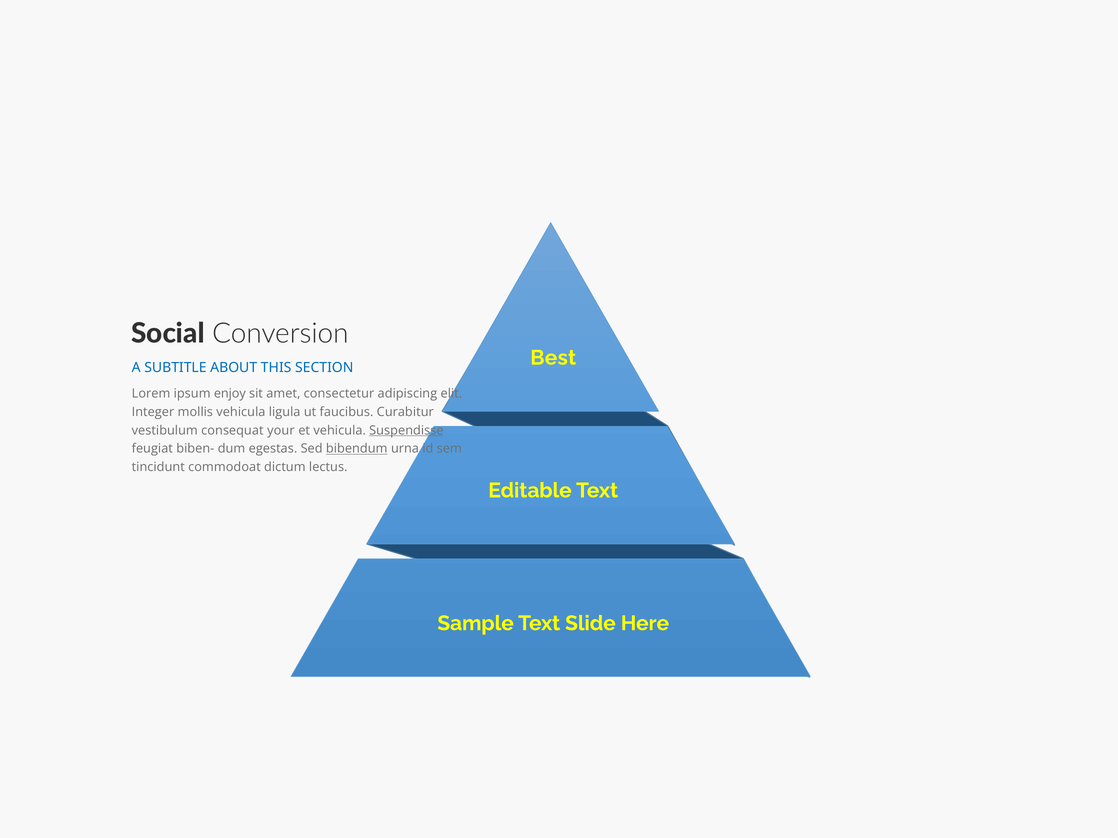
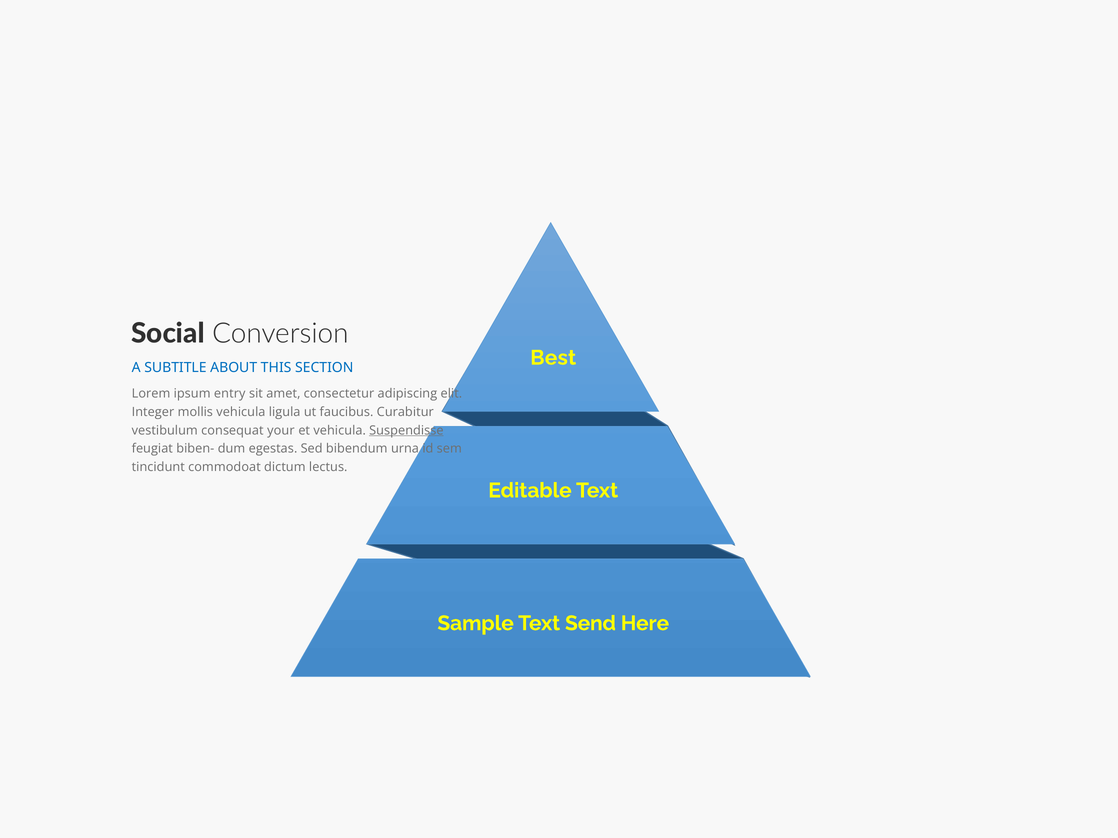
enjoy: enjoy -> entry (230, 394)
bibendum underline: present -> none (357, 449)
Slide: Slide -> Send (590, 624)
